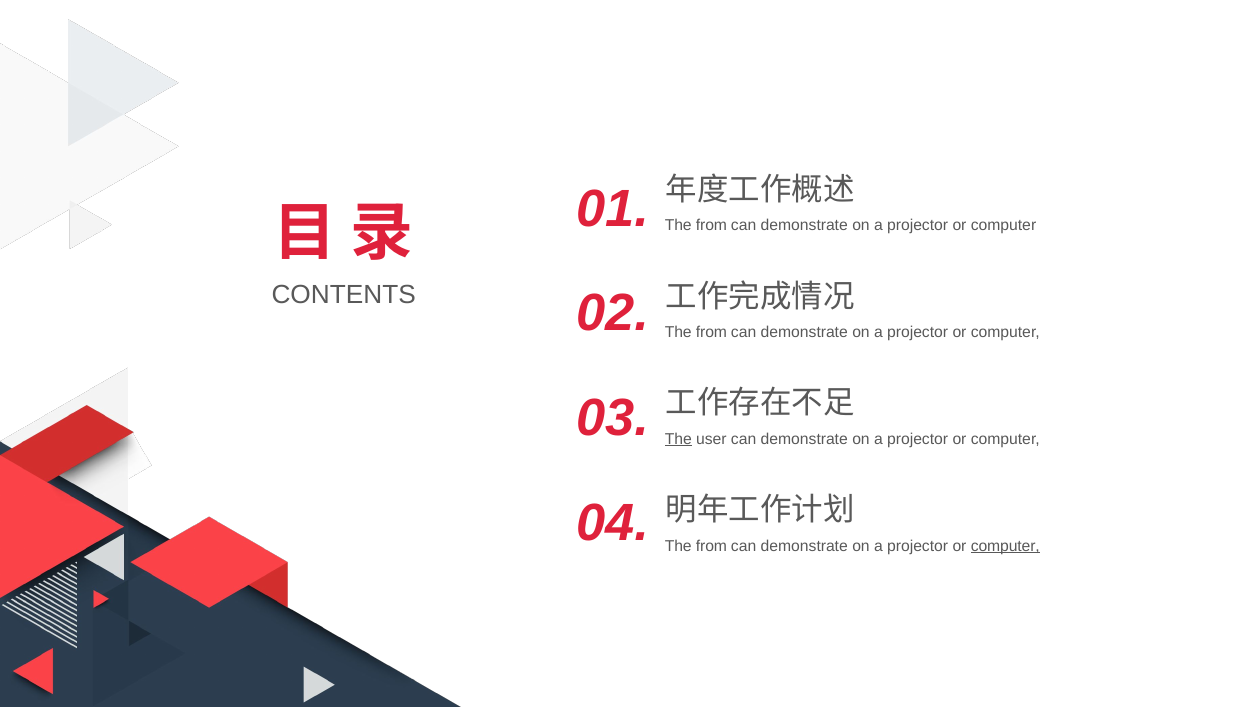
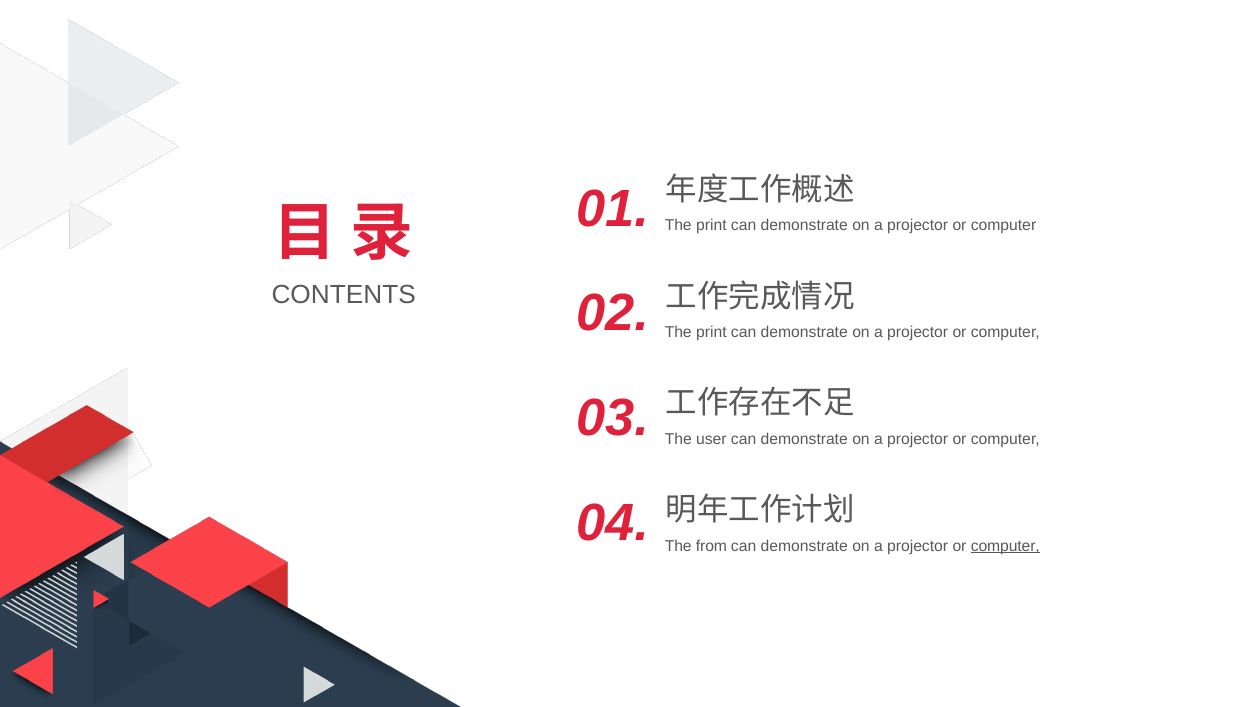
from: from -> print (711, 226)
from: from -> print (711, 333)
The underline: present -> none (678, 440)
